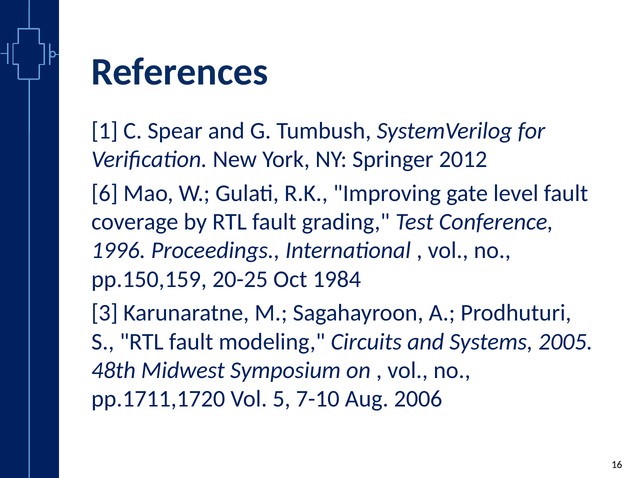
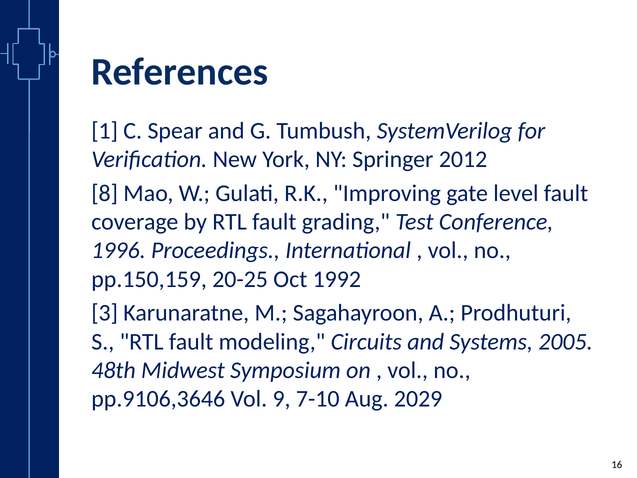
6: 6 -> 8 (105, 193)
1984: 1984 -> 1992 (337, 279)
pp.1711,1720: pp.1711,1720 -> pp.9106,3646 (158, 399)
5: 5 -> 9 (282, 399)
2006: 2006 -> 2029 (418, 399)
